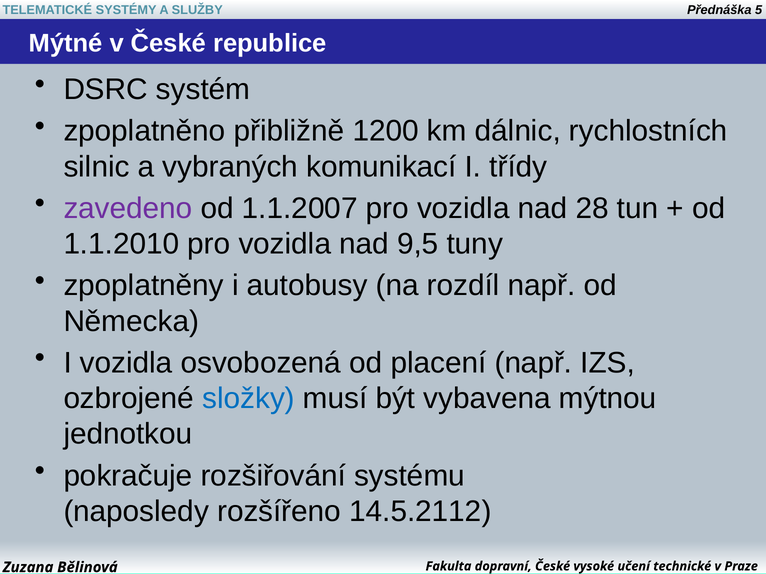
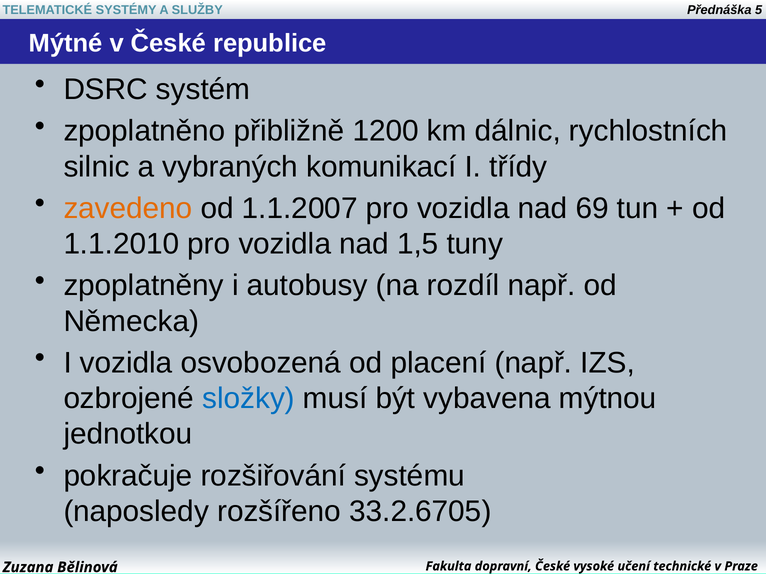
zavedeno colour: purple -> orange (128, 209)
28: 28 -> 69 (592, 209)
9,5: 9,5 -> 1,5 (418, 244)
14.5.2112: 14.5.2112 -> 33.2.6705 (420, 512)
